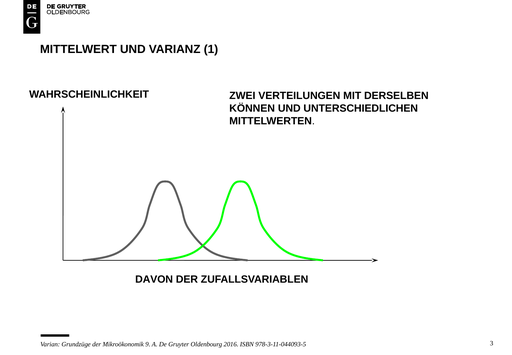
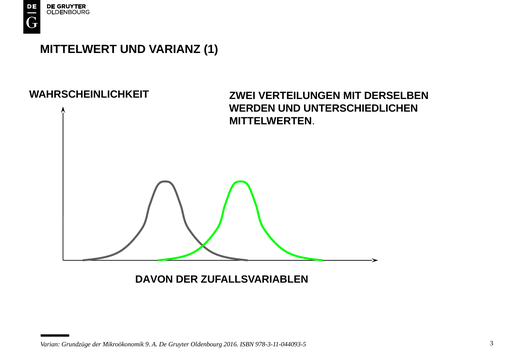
KÖNNEN: KÖNNEN -> WERDEN (252, 108)
